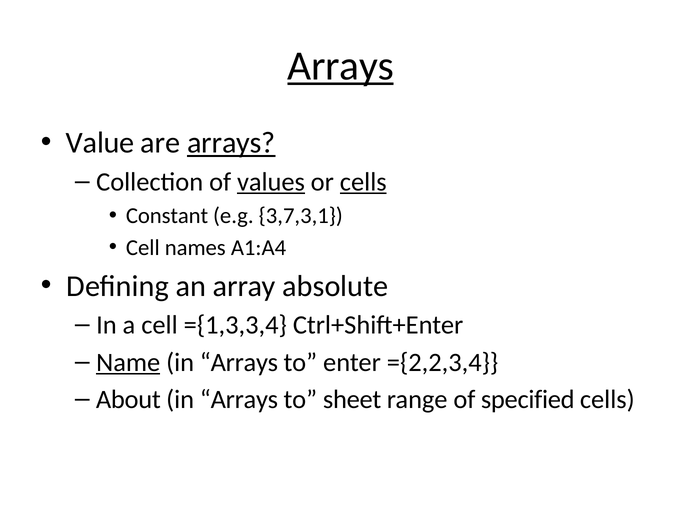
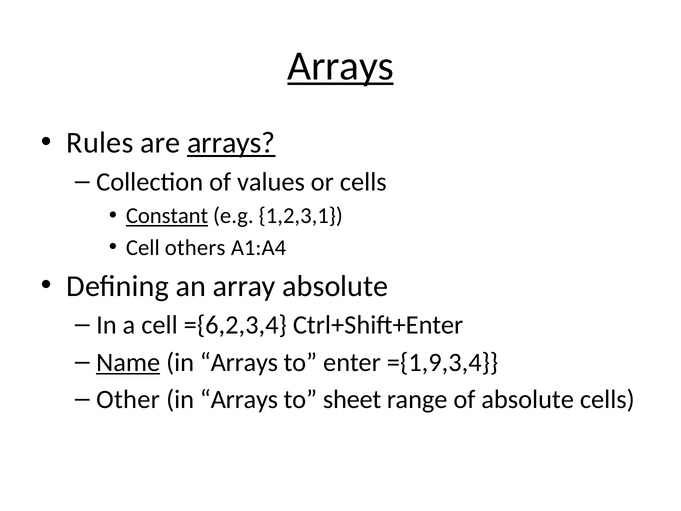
Value: Value -> Rules (100, 143)
values underline: present -> none (271, 182)
cells underline: present -> none (363, 182)
Constant underline: none -> present (167, 216)
3,7,3,1: 3,7,3,1 -> 1,2,3,1 (301, 216)
names: names -> others (195, 248)
={1,3,3,4: ={1,3,3,4 -> ={6,2,3,4 (235, 325)
={2,2,3,4: ={2,2,3,4 -> ={1,9,3,4 (443, 362)
About: About -> Other (128, 399)
of specified: specified -> absolute (528, 399)
